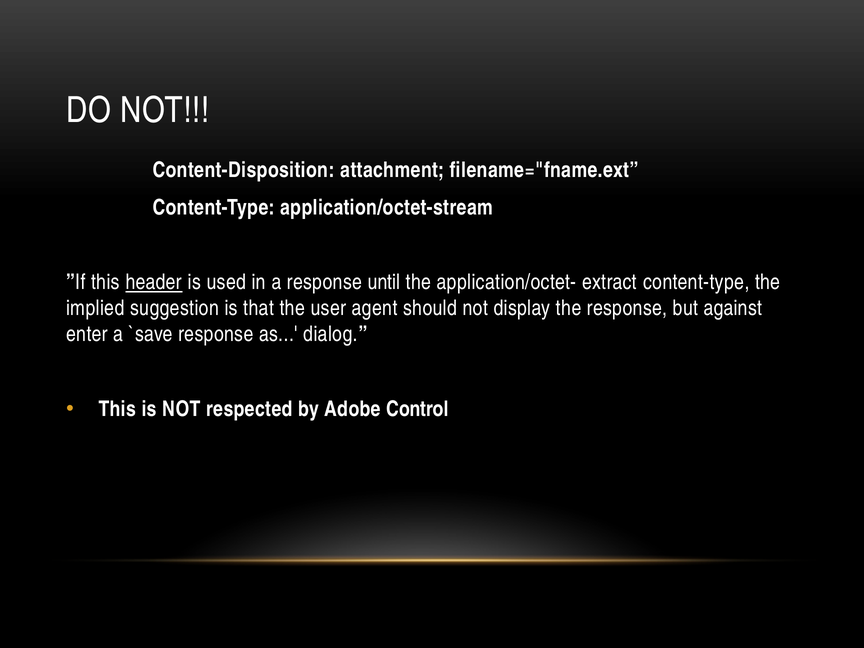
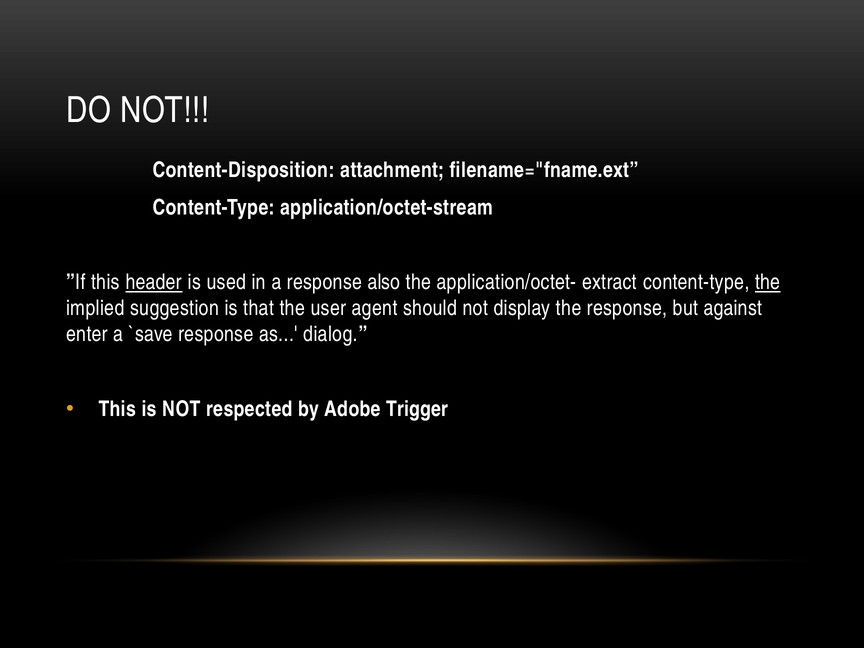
until: until -> also (384, 282)
the underline: none -> present (768, 282)
Control: Control -> Trigger (417, 409)
